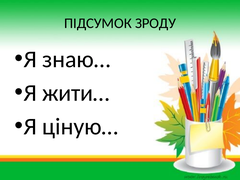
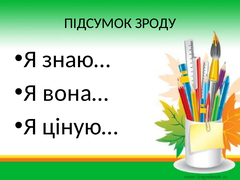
жити…: жити… -> вона… (76, 93)
